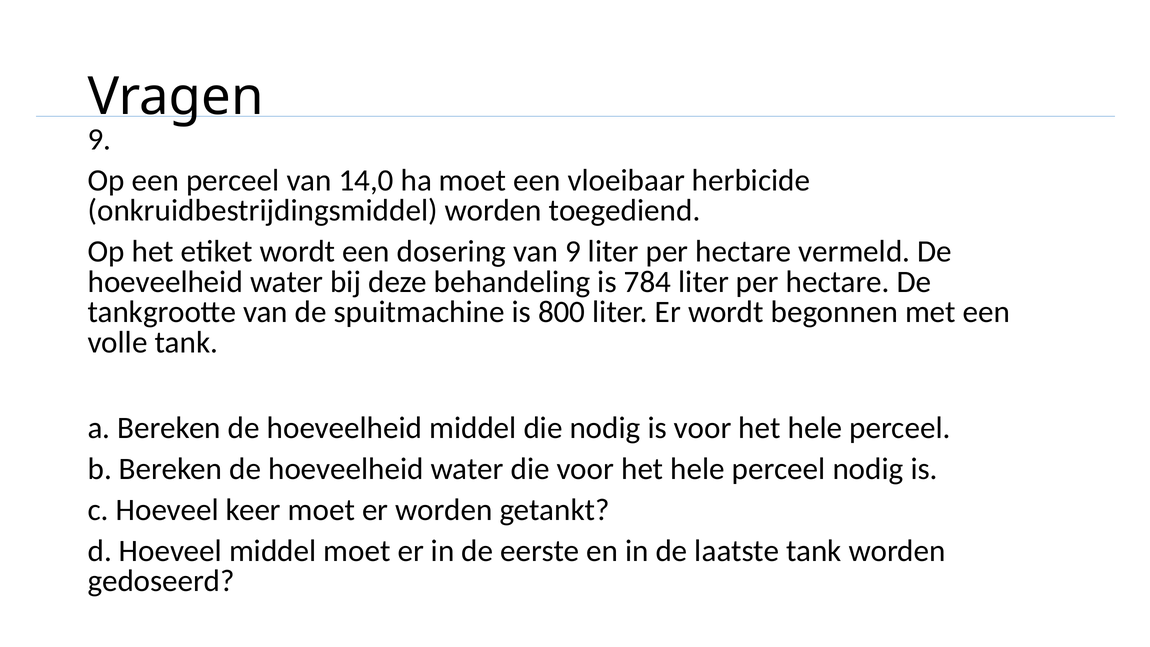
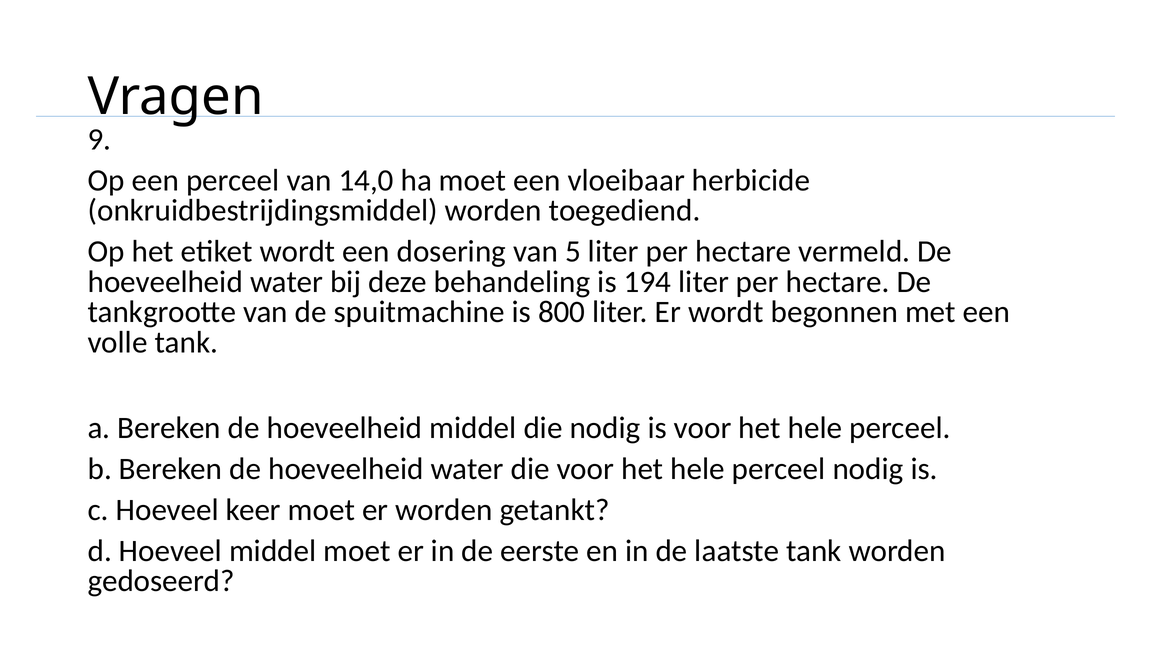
van 9: 9 -> 5 (573, 252)
784: 784 -> 194 (647, 282)
